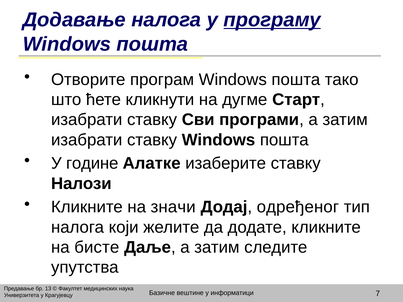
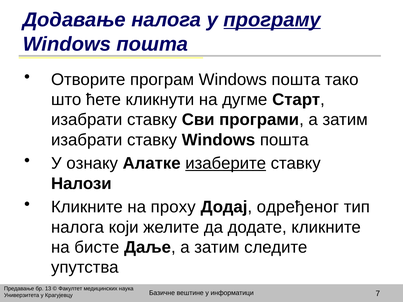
године: године -> ознаку (92, 164)
изаберите underline: none -> present (226, 164)
значи: значи -> проxy (173, 207)
